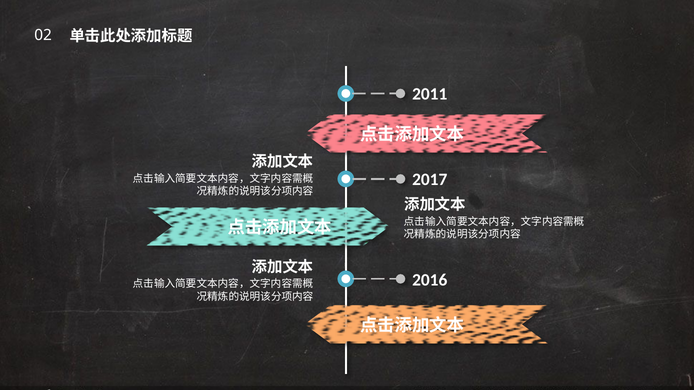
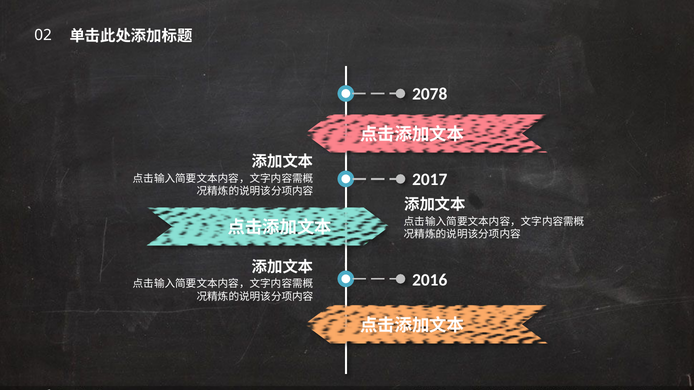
2011: 2011 -> 2078 (430, 94)
